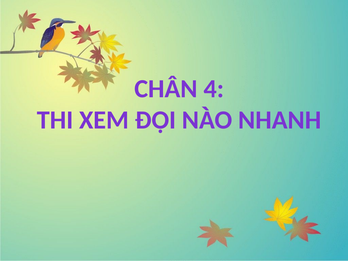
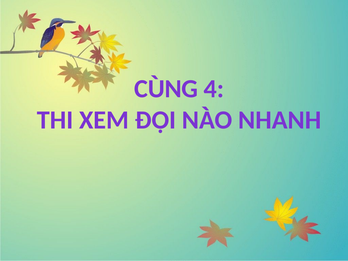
CHÂN: CHÂN -> CÙNG (166, 89)
